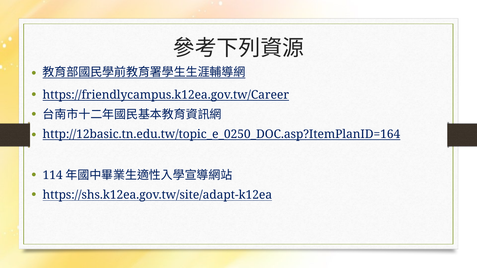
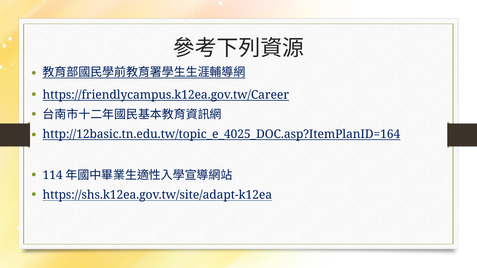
http://12basic.tn.edu.tw/topic_e_0250_DOC.asp?ItemPlanID=164: http://12basic.tn.edu.tw/topic_e_0250_DOC.asp?ItemPlanID=164 -> http://12basic.tn.edu.tw/topic_e_4025_DOC.asp?ItemPlanID=164 (221, 134)
